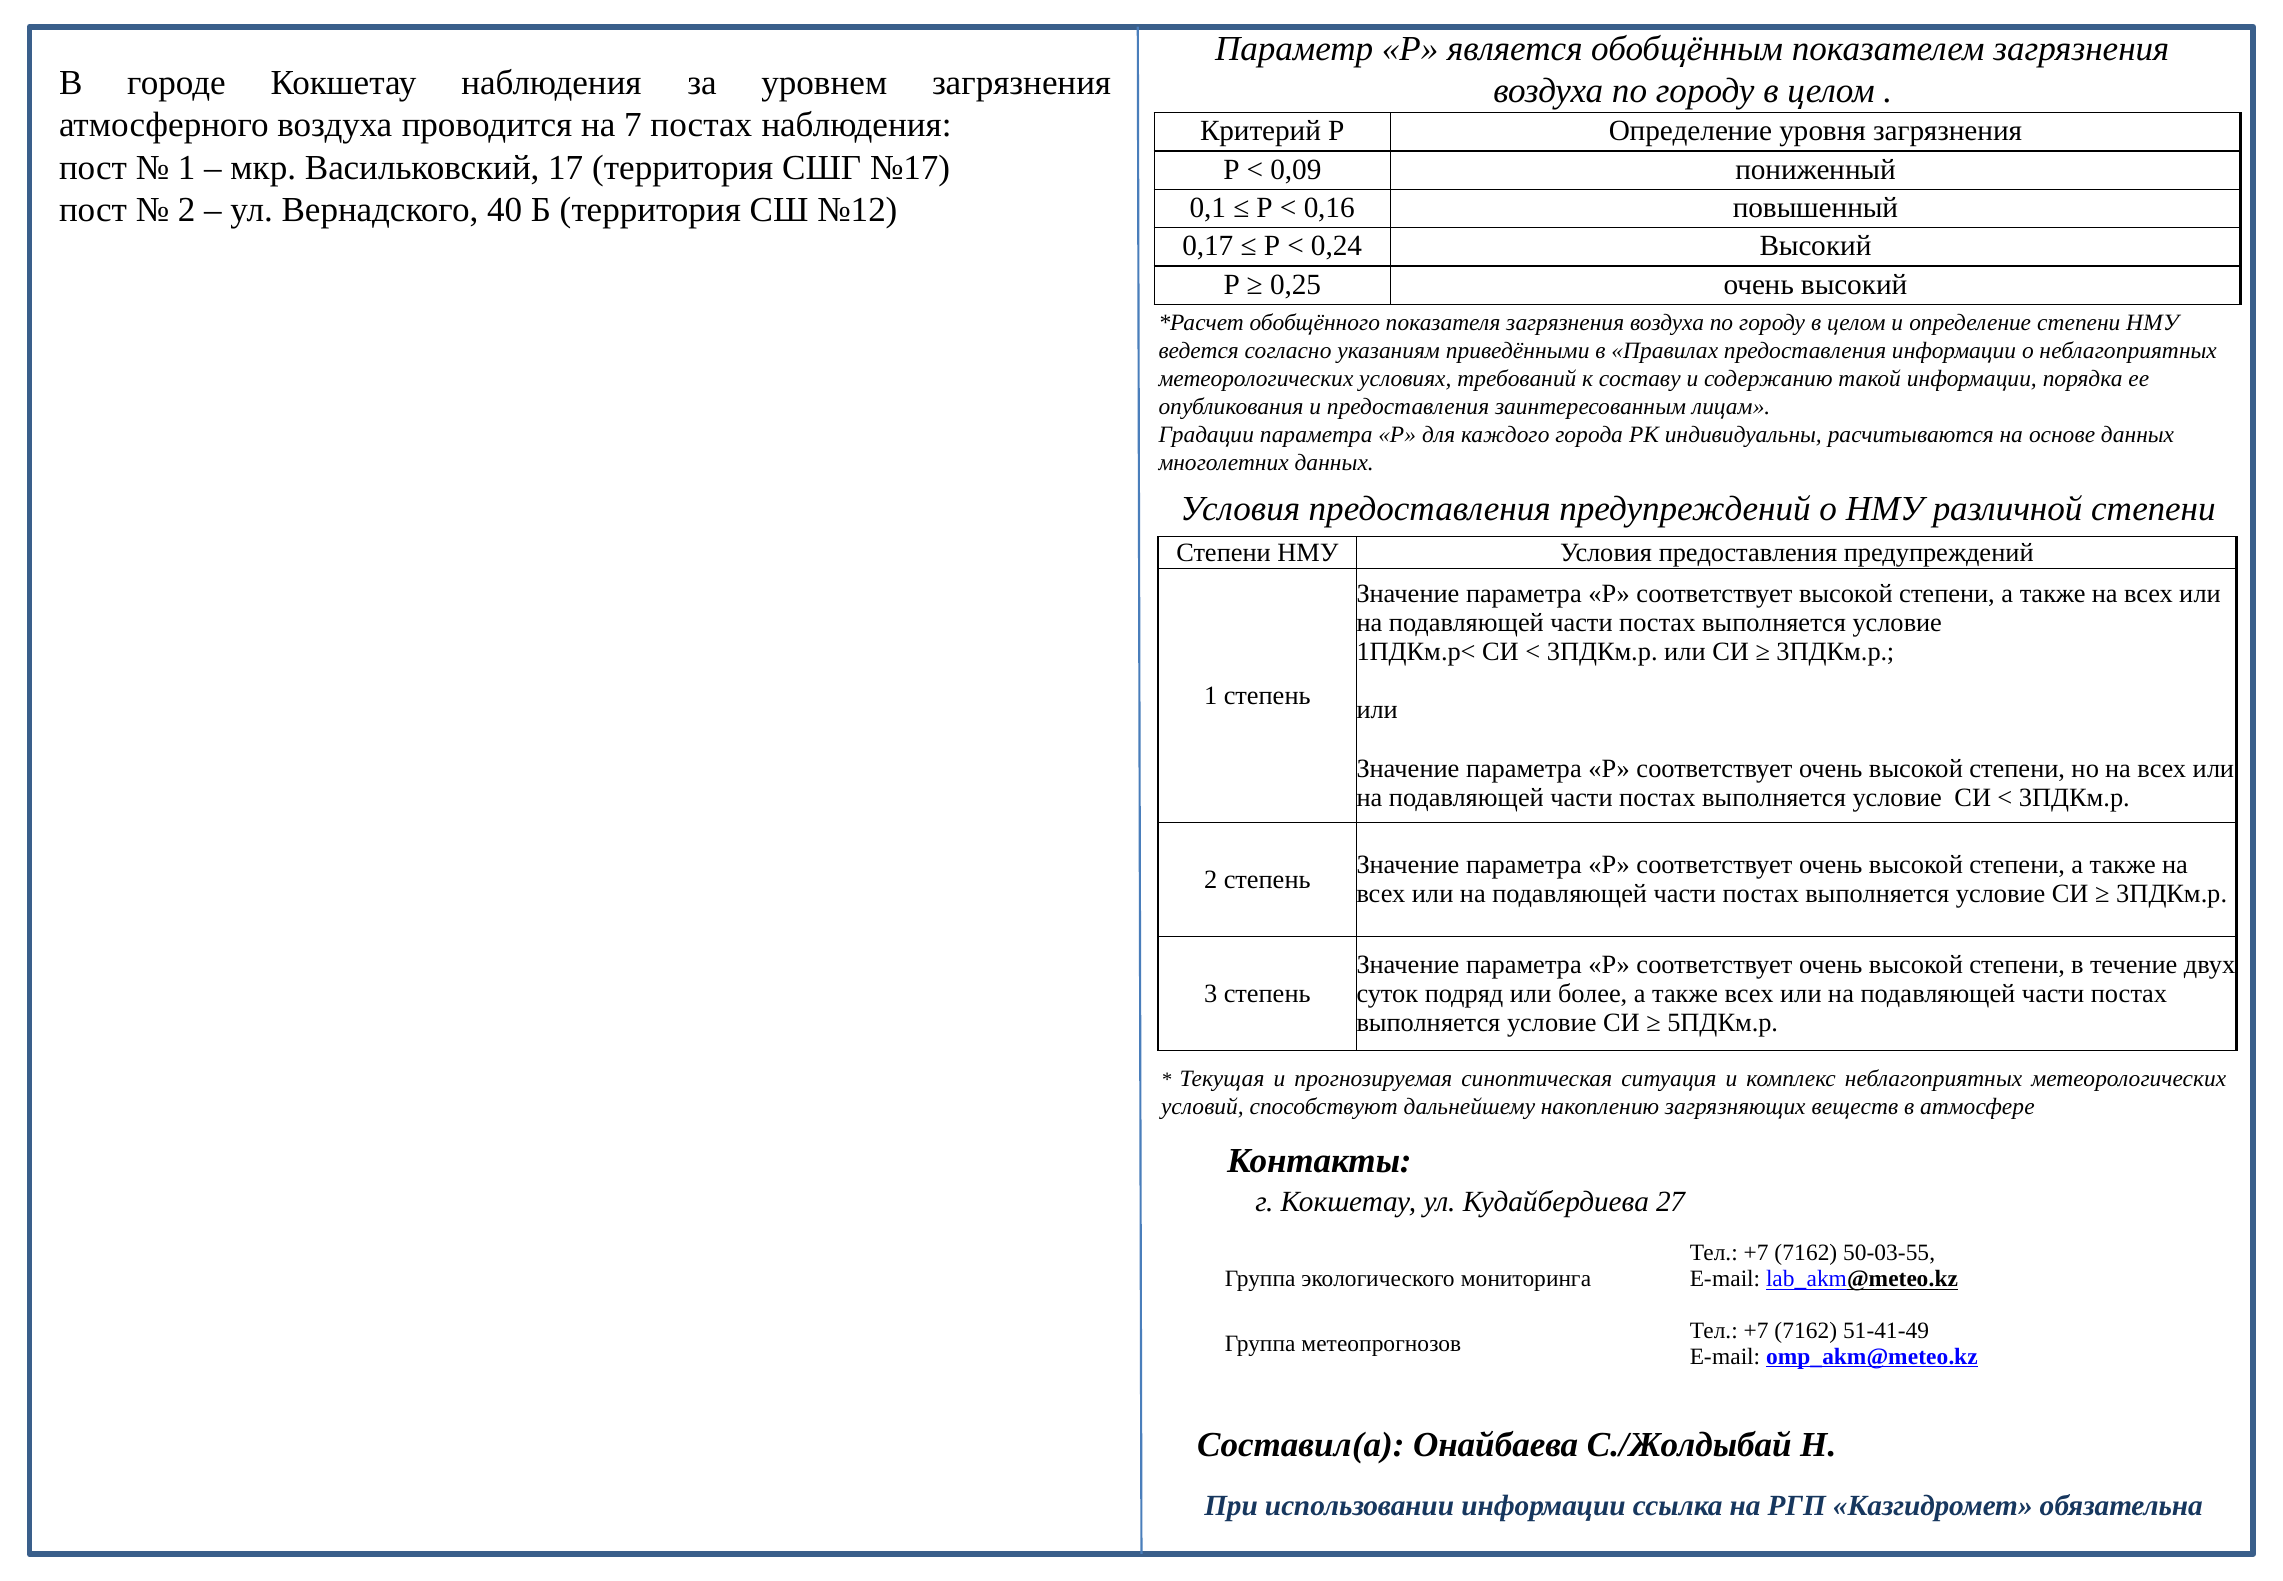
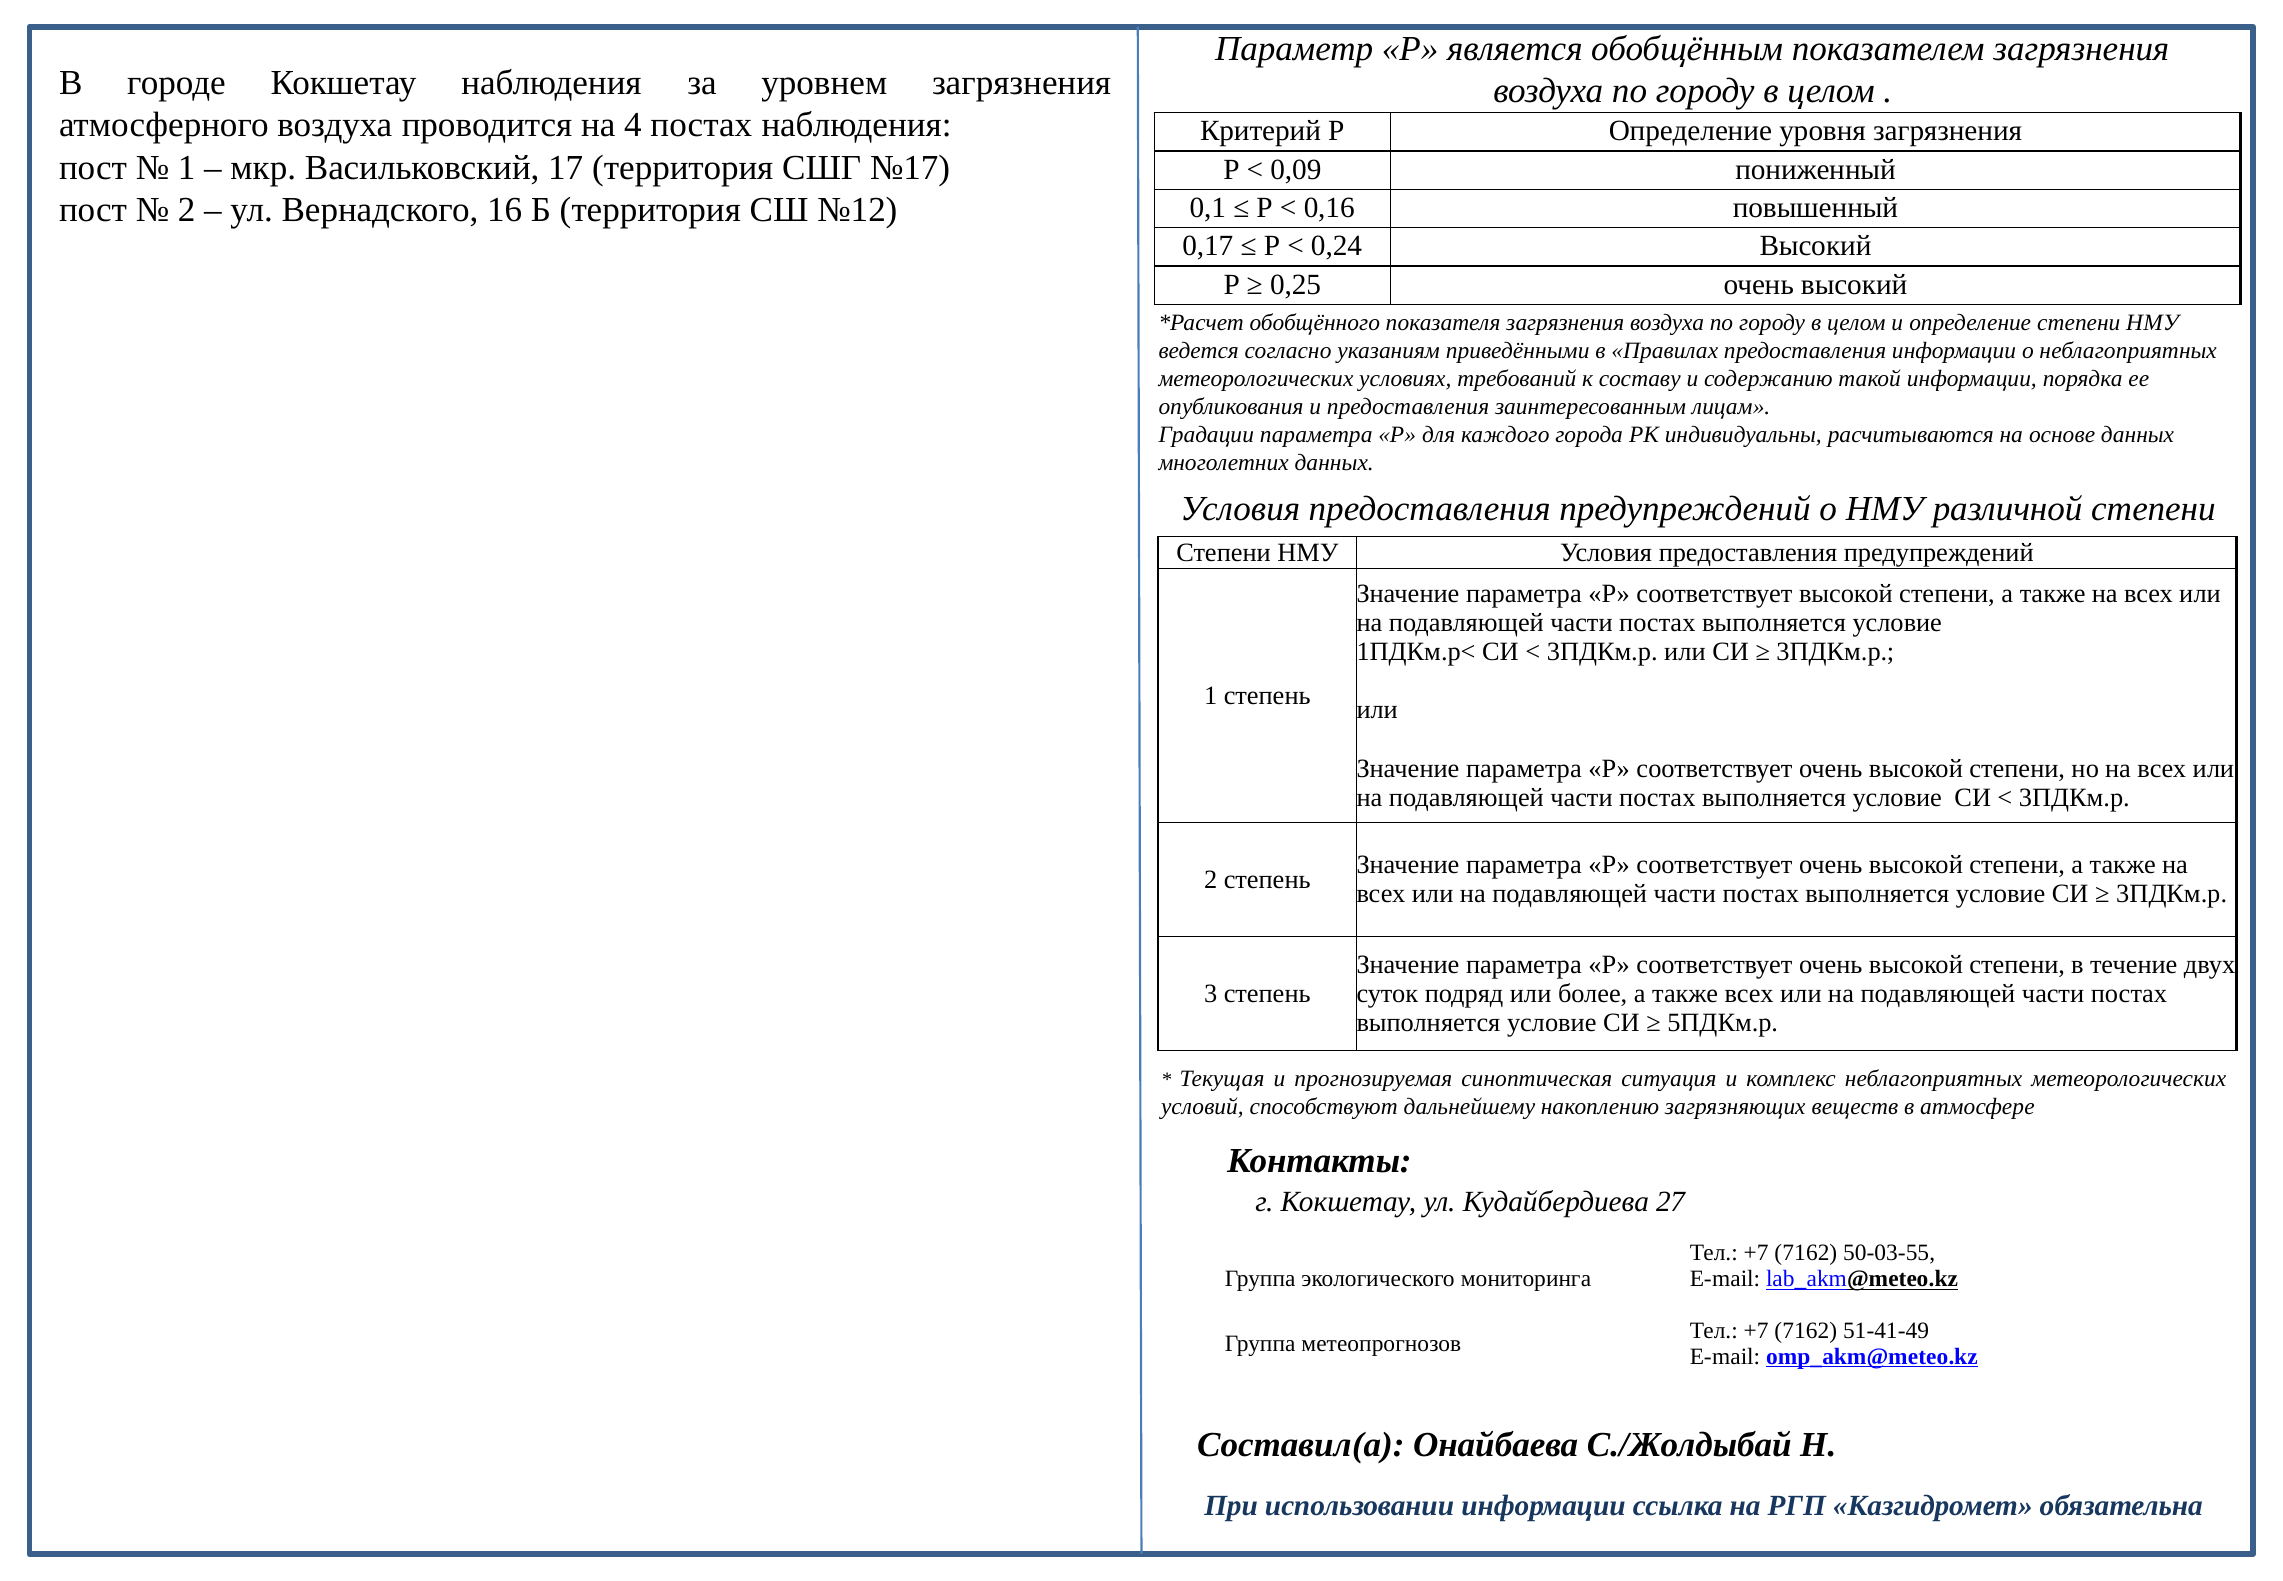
7: 7 -> 4 (633, 125)
40: 40 -> 16 (505, 210)
